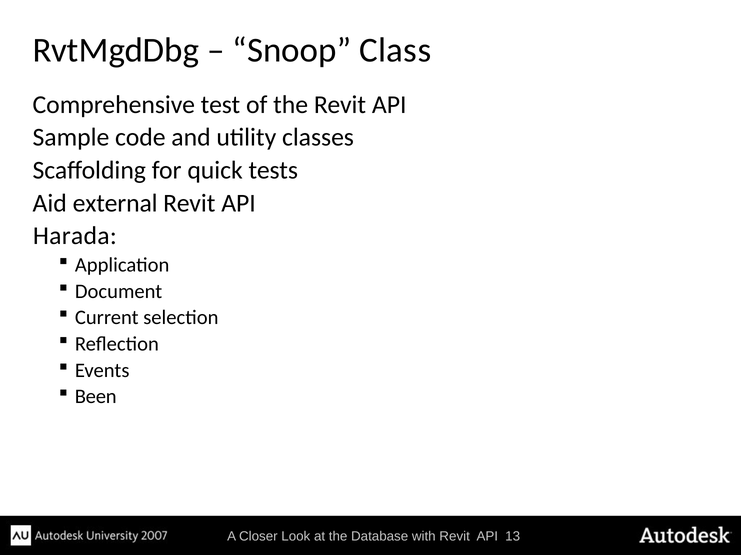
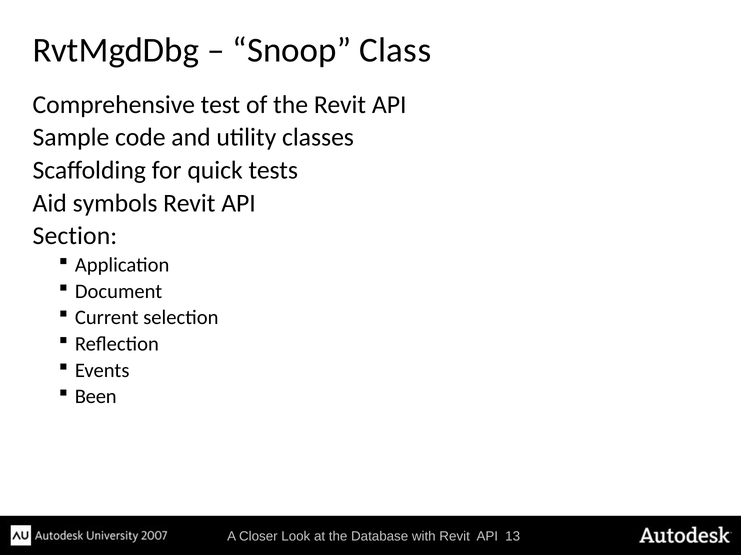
external: external -> symbols (115, 203)
Harada: Harada -> Section (75, 236)
